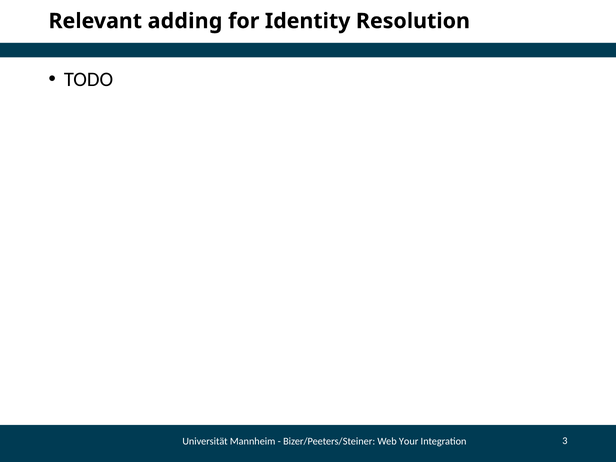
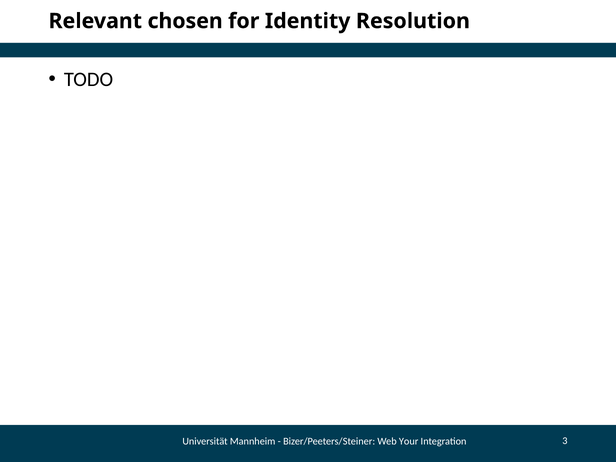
adding: adding -> chosen (185, 21)
